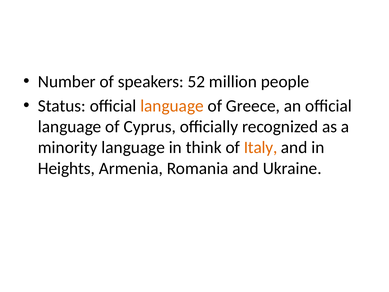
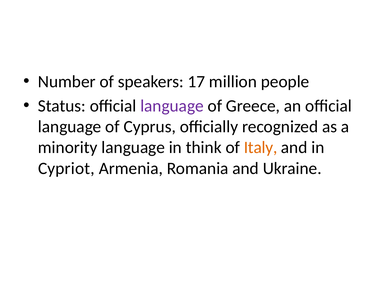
52: 52 -> 17 (196, 82)
language colour: orange -> purple (172, 106)
Heights: Heights -> Cypriot (66, 168)
